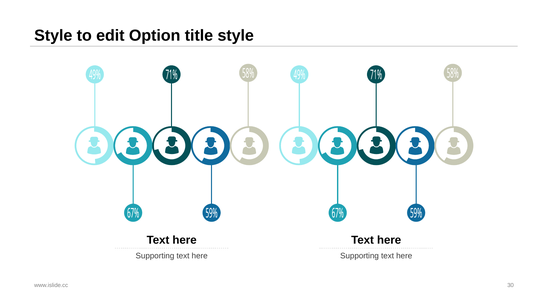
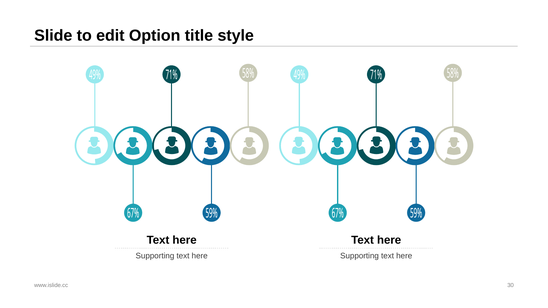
Style: Style -> Slide (53, 35)
